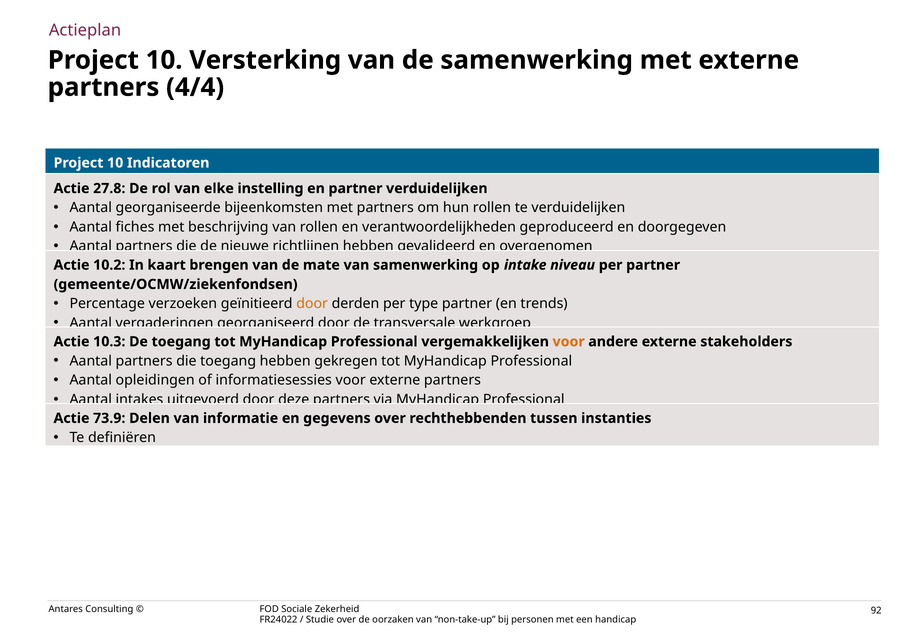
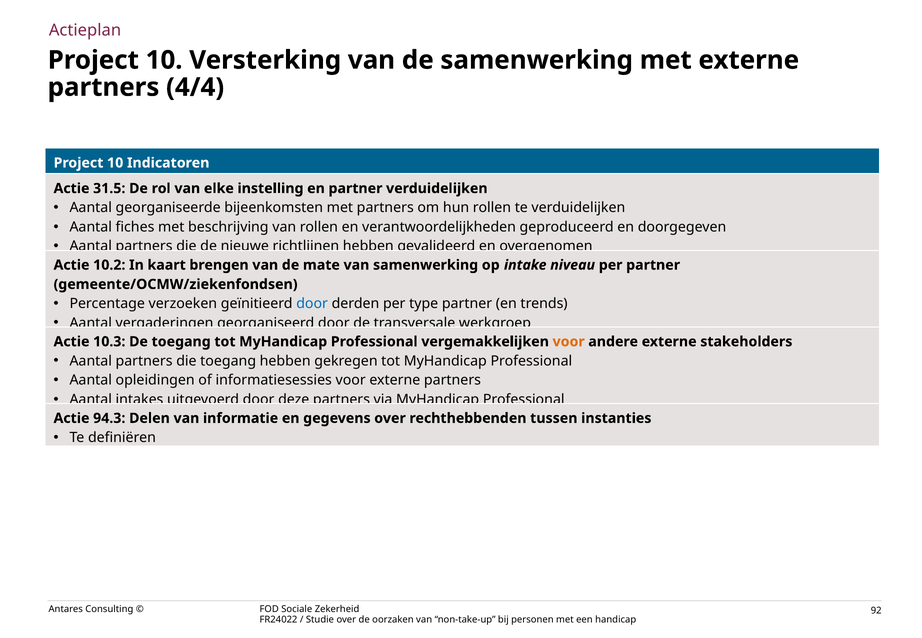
27.8: 27.8 -> 31.5 (109, 189)
door colour: orange -> blue (312, 304)
73.9: 73.9 -> 94.3 (109, 418)
